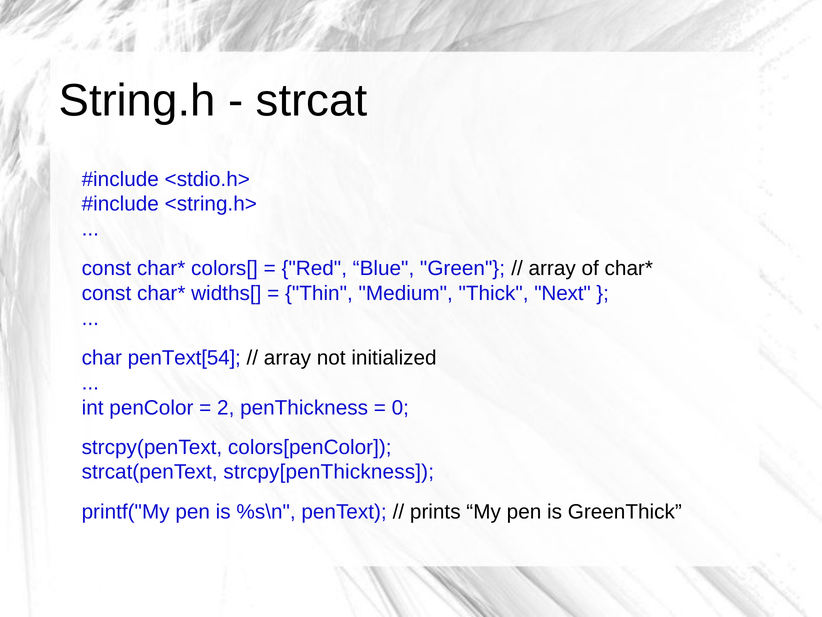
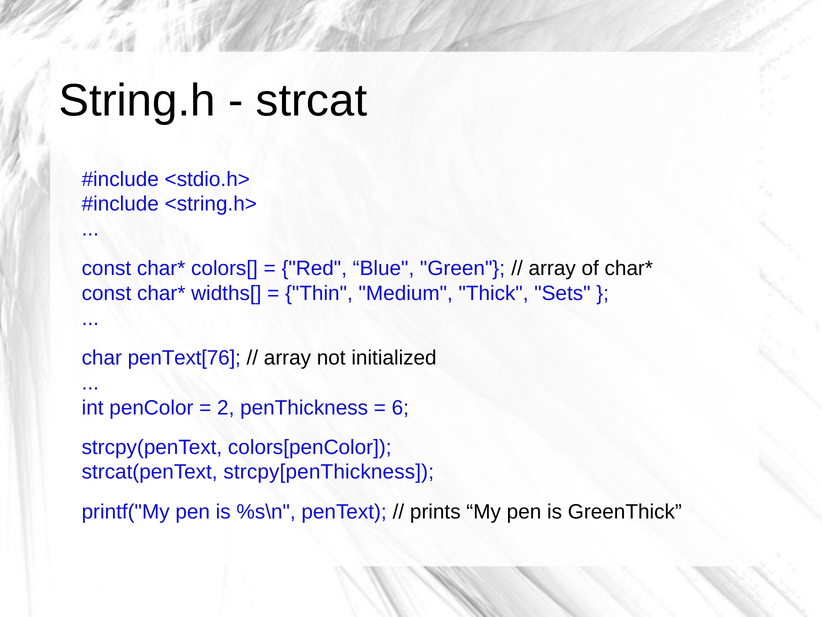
Next: Next -> Sets (562, 293)
penText[54: penText[54 -> penText[76 (184, 358)
0: 0 -> 6 (400, 407)
